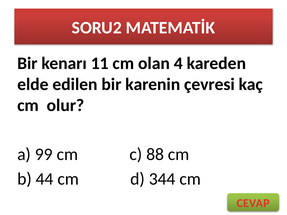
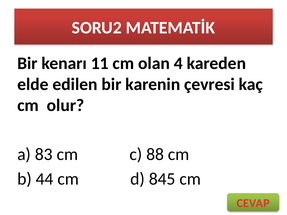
99: 99 -> 83 (44, 155)
344: 344 -> 845 (162, 179)
